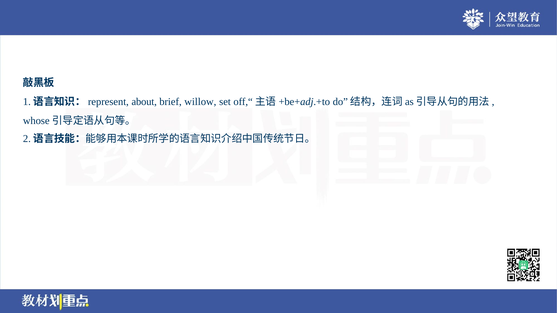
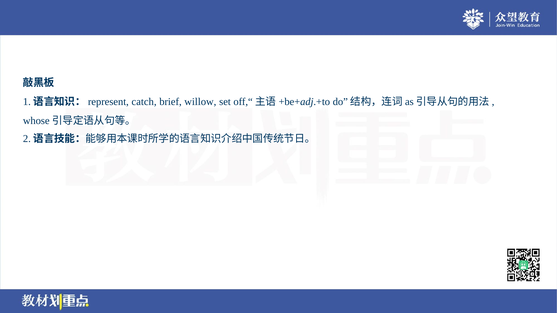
about: about -> catch (144, 102)
